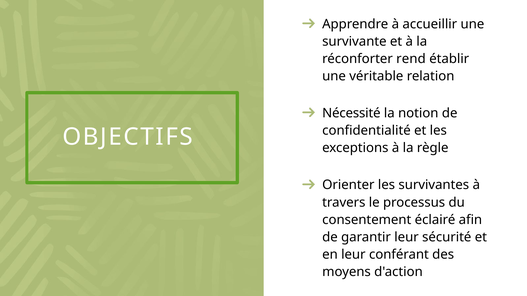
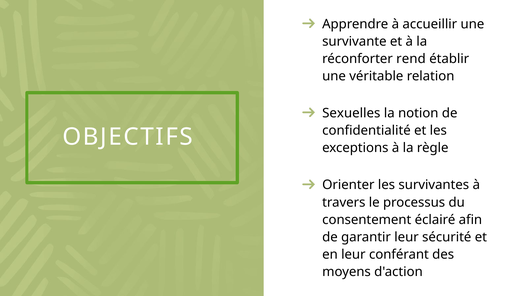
Nécessité: Nécessité -> Sexuelles (351, 113)
